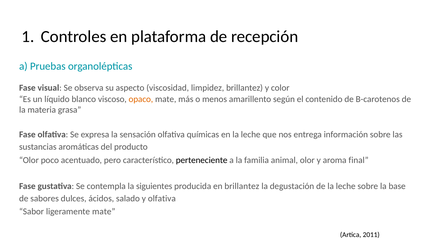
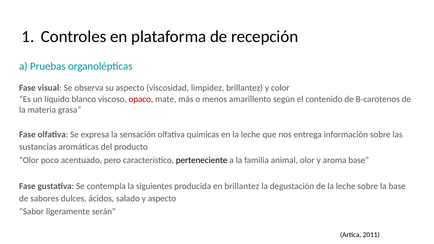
opaco colour: orange -> red (141, 99)
aroma final: final -> base (359, 160)
y olfativa: olfativa -> aspecto (162, 199)
ligeramente mate: mate -> serán (104, 212)
